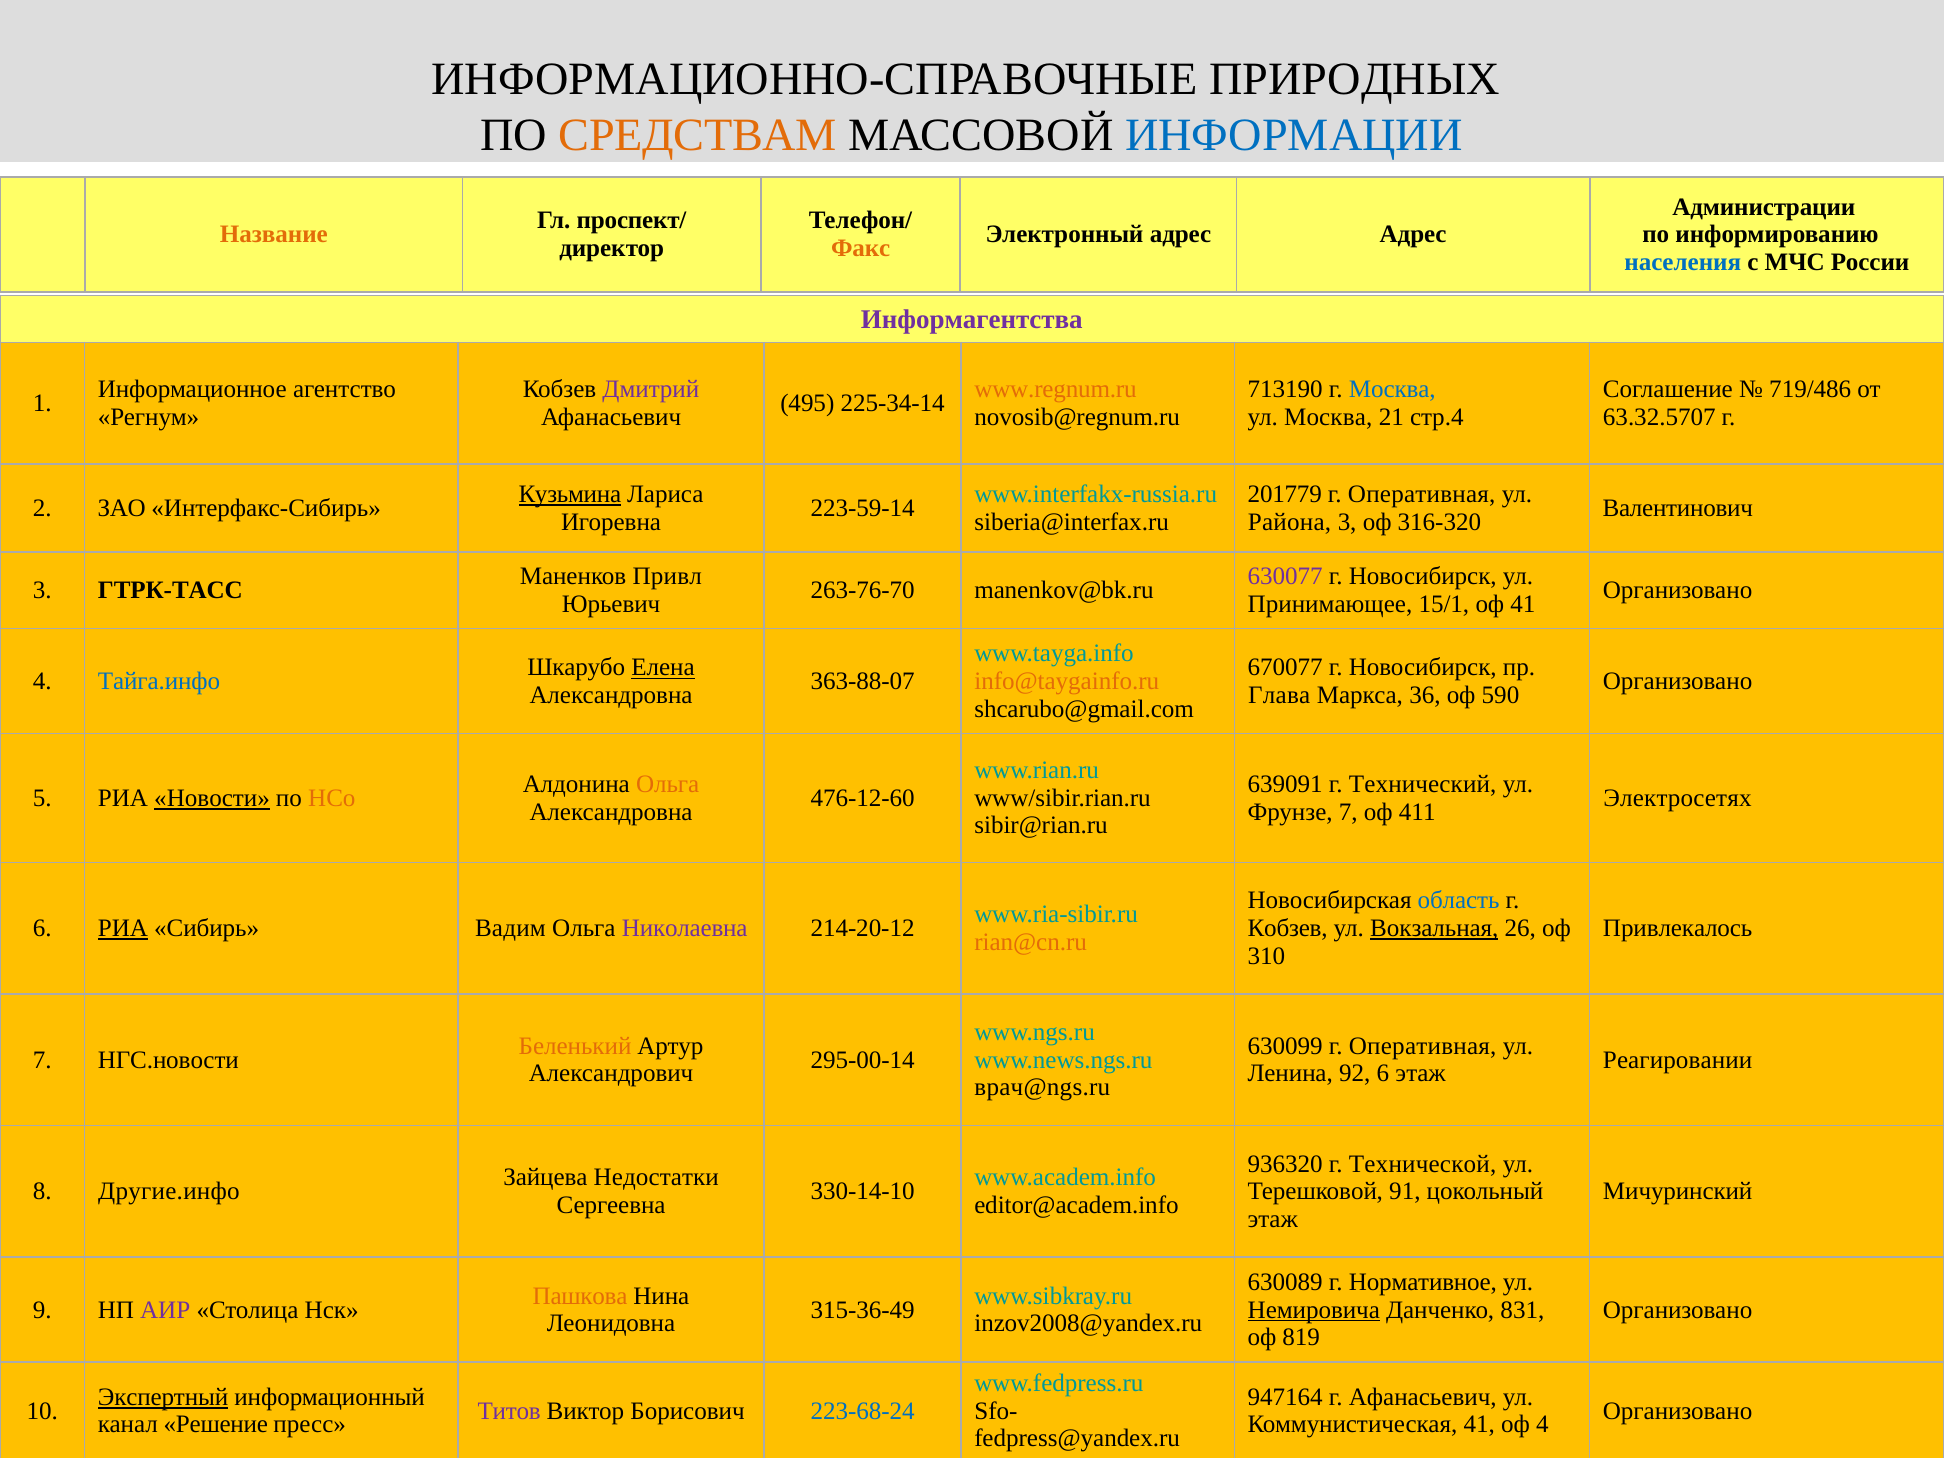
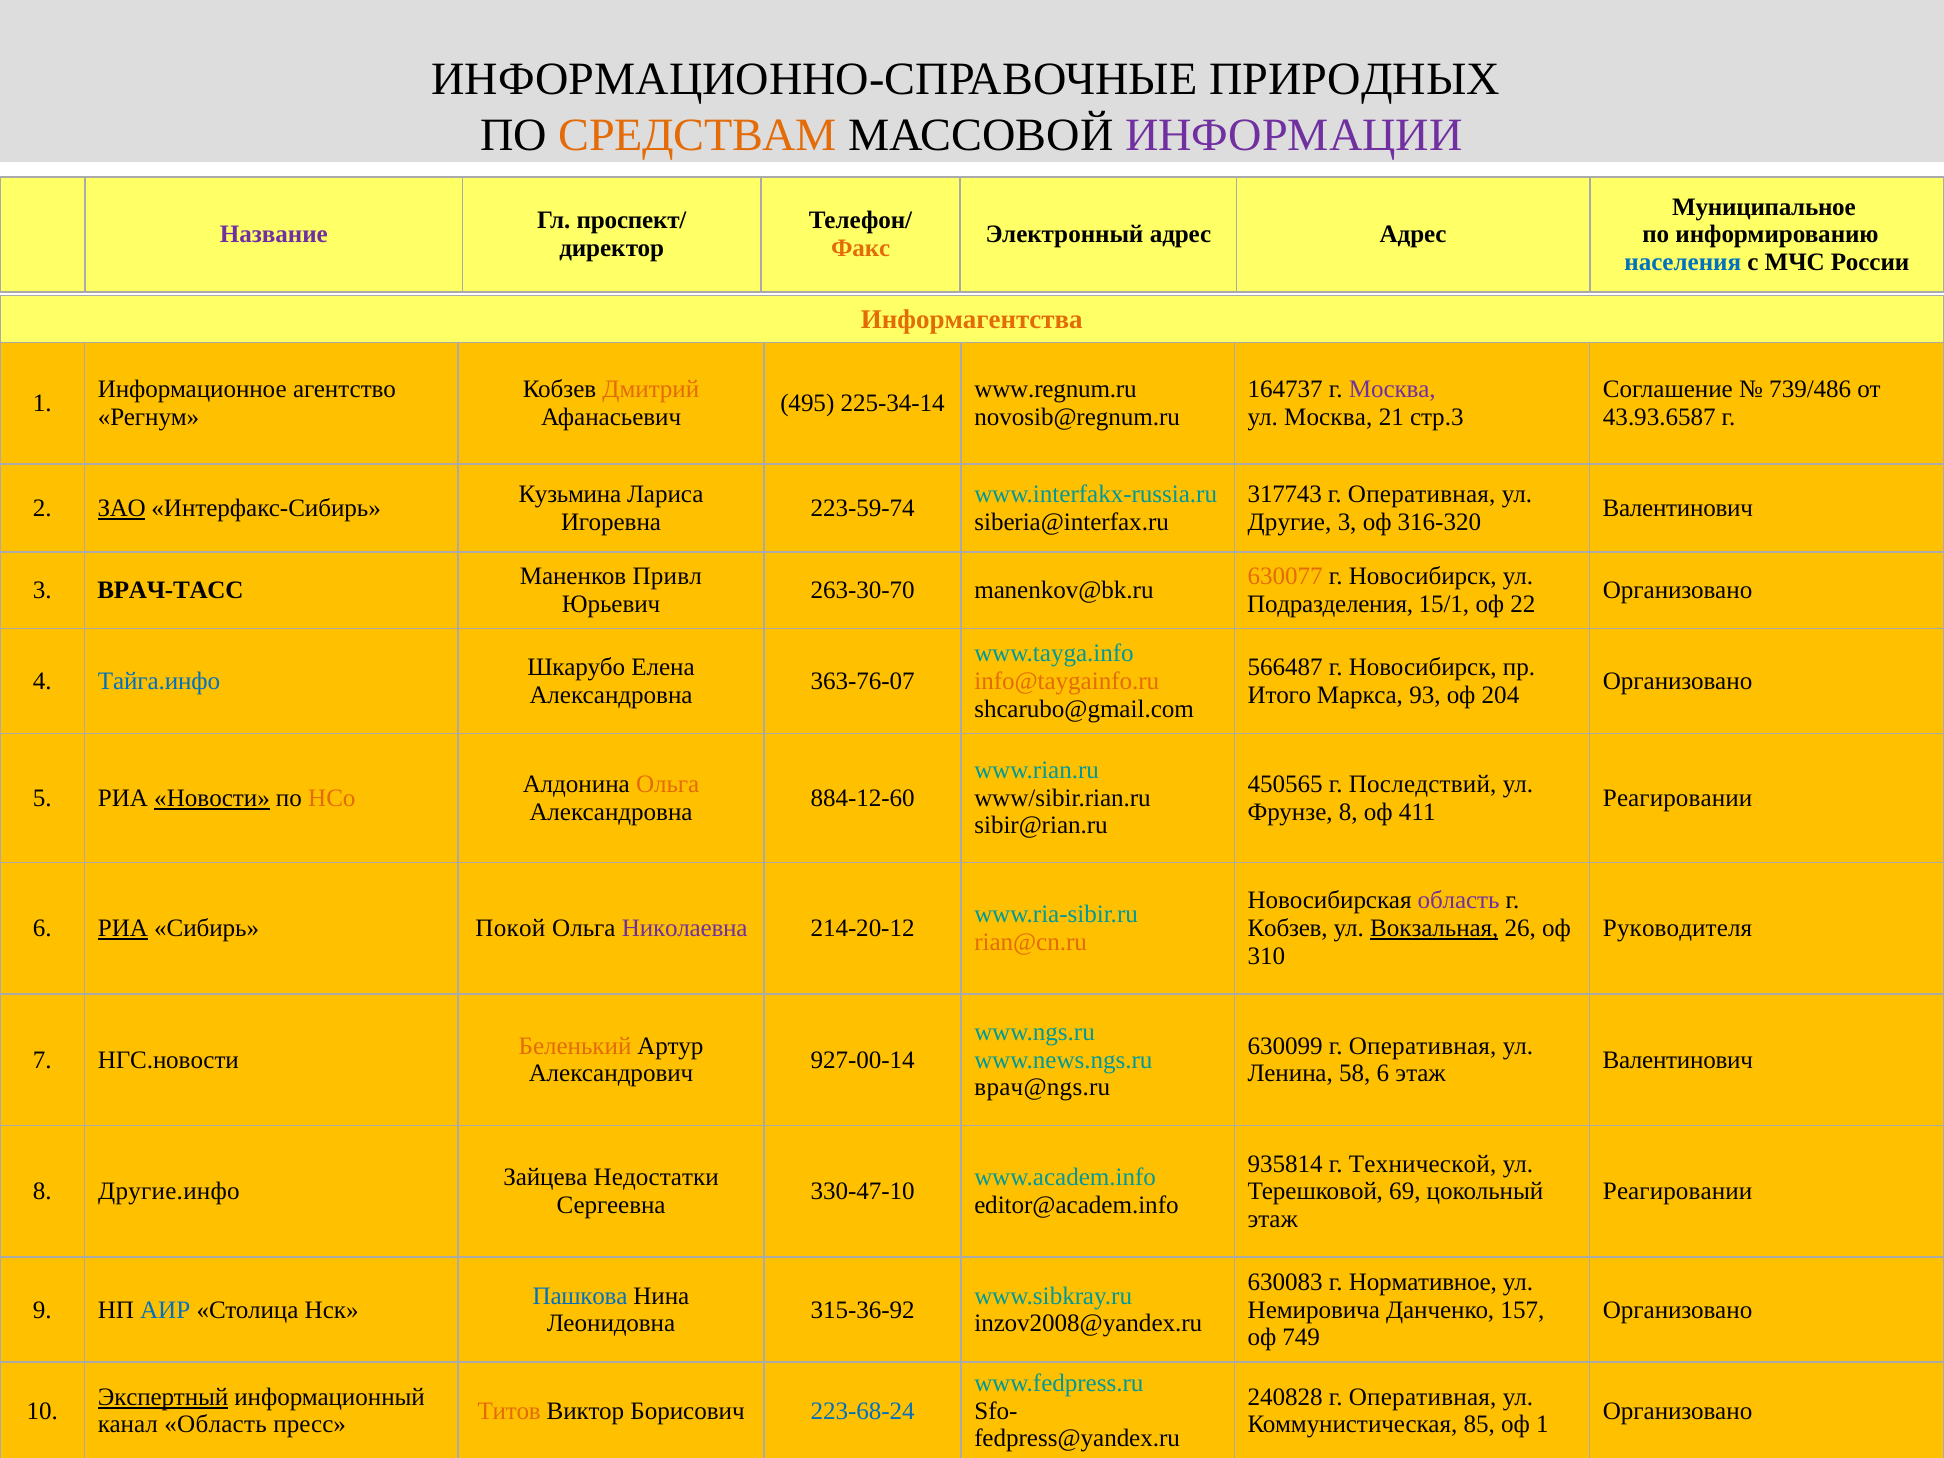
ИНФОРМАЦИИ colour: blue -> purple (1294, 135)
Администрации: Администрации -> Муниципальное (1764, 207)
Название colour: orange -> purple (274, 234)
Информагентства colour: purple -> orange (972, 319)
Дмитрий colour: purple -> orange (651, 390)
www.regnum.ru colour: orange -> black (1056, 390)
713190: 713190 -> 164737 (1285, 390)
Москва colour: blue -> purple (1392, 390)
719/486: 719/486 -> 739/486 (1810, 390)
стр.4: стр.4 -> стр.3 (1437, 417)
63.32.5707: 63.32.5707 -> 43.93.6587 (1659, 417)
Кузьмина underline: present -> none (570, 494)
201779: 201779 -> 317743 (1285, 494)
ЗАО underline: none -> present (122, 508)
223-59-14: 223-59-14 -> 223-59-74 (863, 508)
Района: Района -> Другие (1290, 522)
630077 colour: purple -> orange (1285, 577)
ГТРК-ТАСС: ГТРК-ТАСС -> ВРАЧ-ТАСС (170, 590)
263-76-70: 263-76-70 -> 263-30-70 (863, 590)
Принимающее: Принимающее -> Подразделения (1330, 604)
оф 41: 41 -> 22 (1523, 604)
Елена underline: present -> none (663, 667)
670077: 670077 -> 566487 (1285, 667)
363-88-07: 363-88-07 -> 363-76-07 (863, 681)
Глава: Глава -> Итого (1279, 695)
36: 36 -> 93 (1425, 695)
590: 590 -> 204 (1501, 695)
639091: 639091 -> 450565 (1285, 784)
Технический: Технический -> Последствий (1423, 784)
476-12-60: 476-12-60 -> 884-12-60 (863, 798)
Электросетях: Электросетях -> Реагировании (1678, 798)
Фрунзе 7: 7 -> 8 (1348, 812)
область colour: blue -> purple (1459, 901)
Вадим: Вадим -> Покой (510, 928)
Привлекалось: Привлекалось -> Руководителя (1678, 928)
295-00-14: 295-00-14 -> 927-00-14 (863, 1060)
Реагировании: Реагировании -> Валентинович (1678, 1060)
92: 92 -> 58 (1355, 1074)
936320: 936320 -> 935814 (1285, 1164)
330-14-10: 330-14-10 -> 330-47-10 (863, 1191)
91: 91 -> 69 (1405, 1191)
Мичуринский: Мичуринский -> Реагировании (1678, 1191)
630089: 630089 -> 630083 (1285, 1282)
Пашкова colour: orange -> blue (580, 1296)
АИР colour: purple -> blue (165, 1310)
315-36-49: 315-36-49 -> 315-36-92 (863, 1310)
Немировича underline: present -> none (1314, 1310)
831: 831 -> 157 (1522, 1310)
819: 819 -> 749 (1301, 1337)
947164: 947164 -> 240828 (1285, 1397)
Афанасьевич: Афанасьевич -> Оперативная (1423, 1397)
Титов colour: purple -> orange (509, 1411)
канал Решение: Решение -> Область (216, 1425)
Коммунистическая 41: 41 -> 85 (1479, 1425)
оф 4: 4 -> 1 (1542, 1425)
